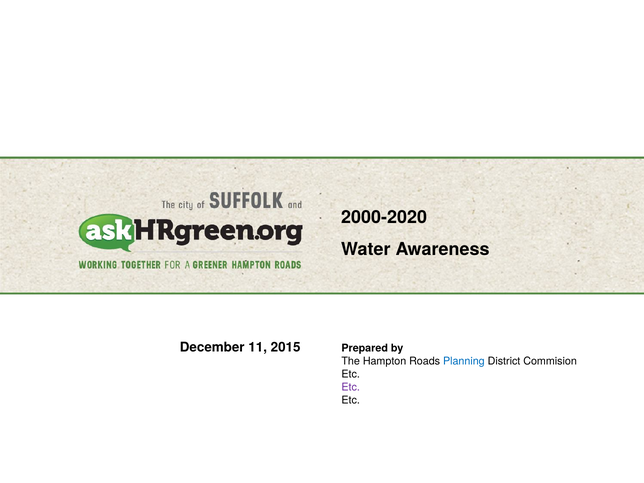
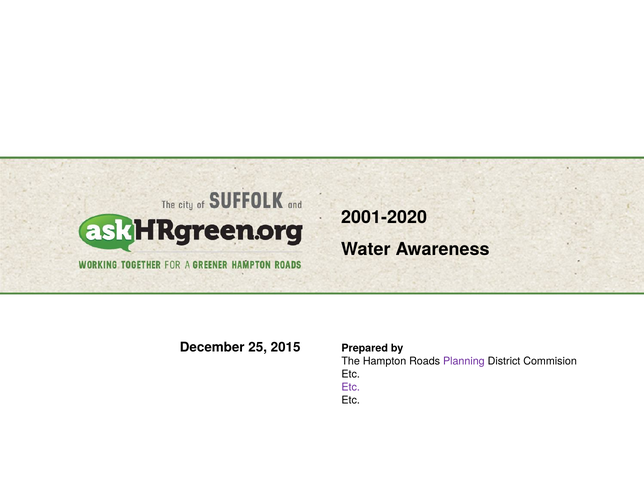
2000-2020: 2000-2020 -> 2001-2020 (384, 217)
11: 11 -> 25 (258, 347)
Planning colour: blue -> purple (464, 361)
